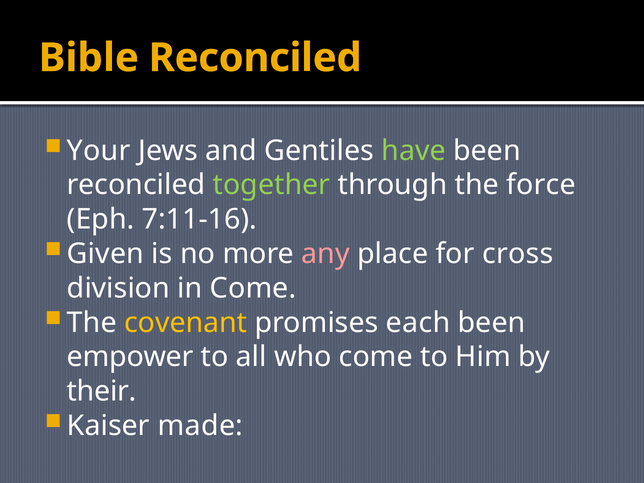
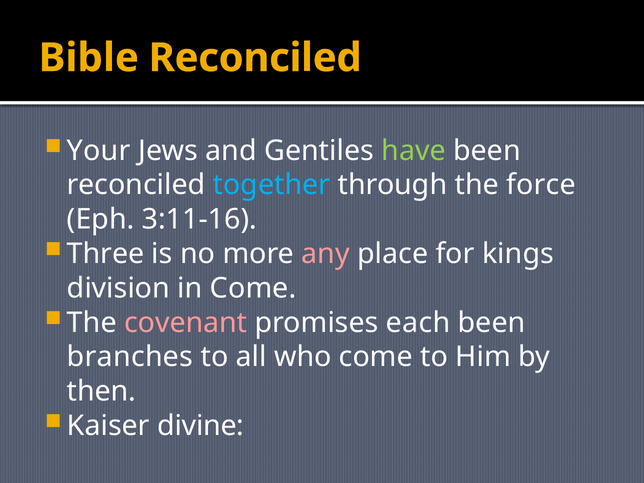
together colour: light green -> light blue (272, 185)
7:11-16: 7:11-16 -> 3:11-16 (199, 219)
Given: Given -> Three (106, 254)
cross: cross -> kings (518, 254)
covenant colour: yellow -> pink (186, 323)
empower: empower -> branches (130, 357)
their: their -> then (101, 391)
made: made -> divine (201, 426)
